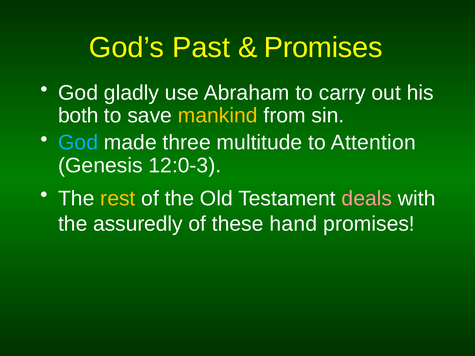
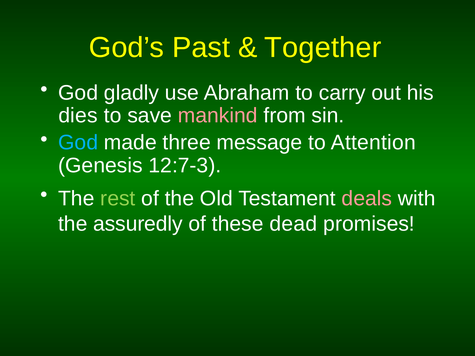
Promises: Promises -> Together (323, 48)
both: both -> dies (78, 116)
mankind colour: yellow -> pink (218, 116)
multitude: multitude -> message (260, 143)
12:0-3: 12:0-3 -> 12:7-3 (185, 165)
rest colour: yellow -> light green (118, 199)
hand: hand -> dead (293, 224)
